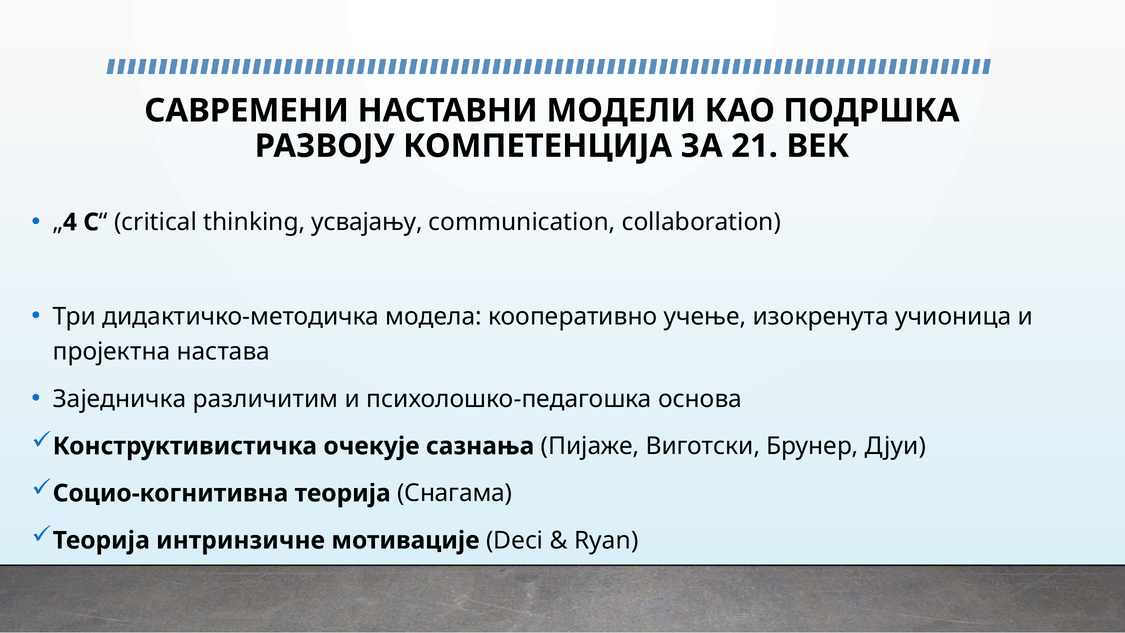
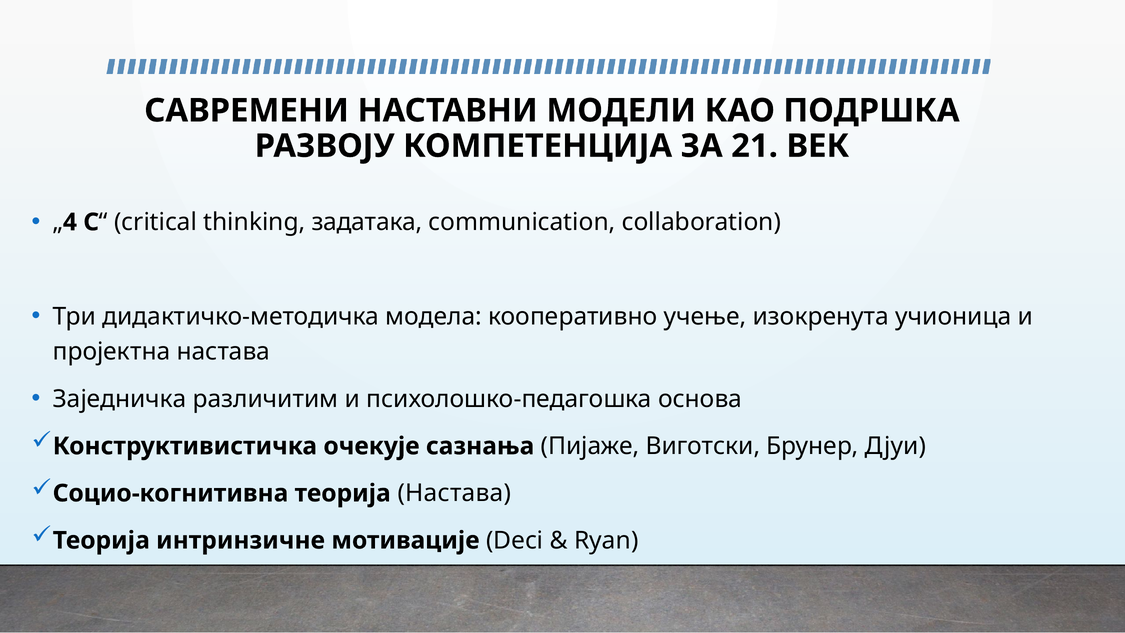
усвајању: усвајању -> задатака (367, 222)
теорија Снагама: Снагама -> Настава (455, 493)
